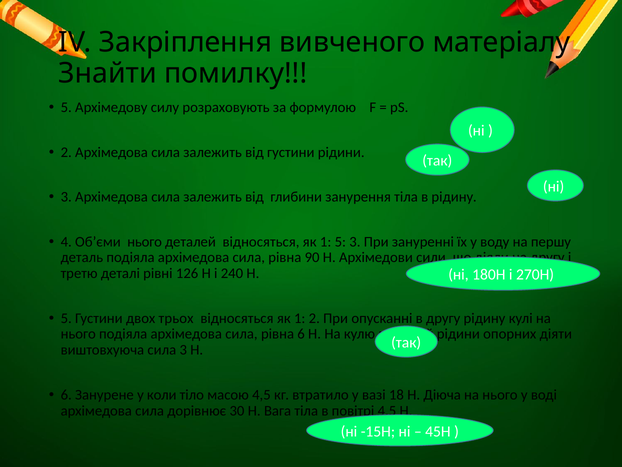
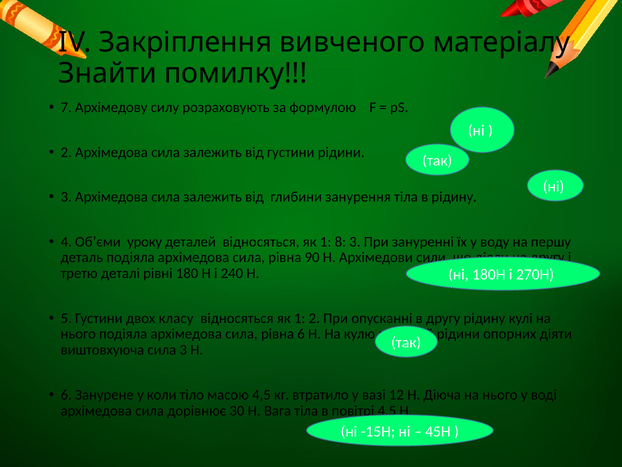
5: 5 -> 7 (66, 107)
Об’єми нього: нього -> уроку (145, 241)
1 5: 5 -> 8 (340, 241)
126: 126 -> 180 (187, 273)
трьох: трьох -> класу (176, 318)
18: 18 -> 12 (396, 394)
